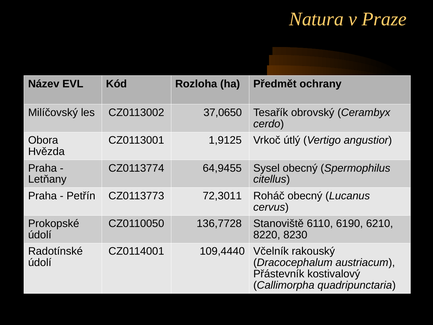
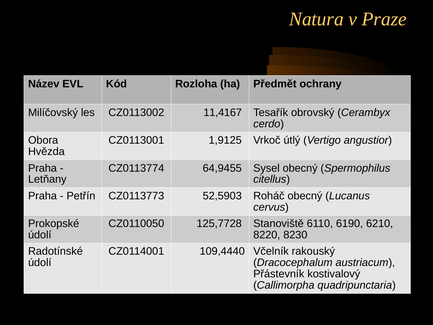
37,0650: 37,0650 -> 11,4167 (223, 113)
72,3011: 72,3011 -> 52,5903 (222, 196)
136,7728: 136,7728 -> 125,7728 (219, 223)
